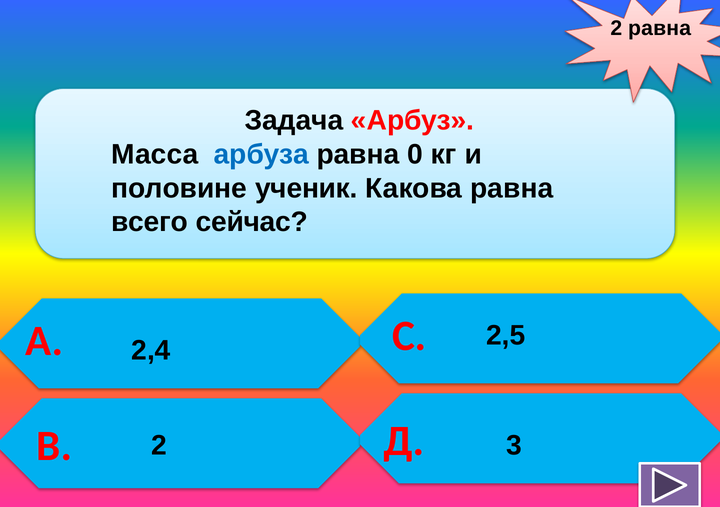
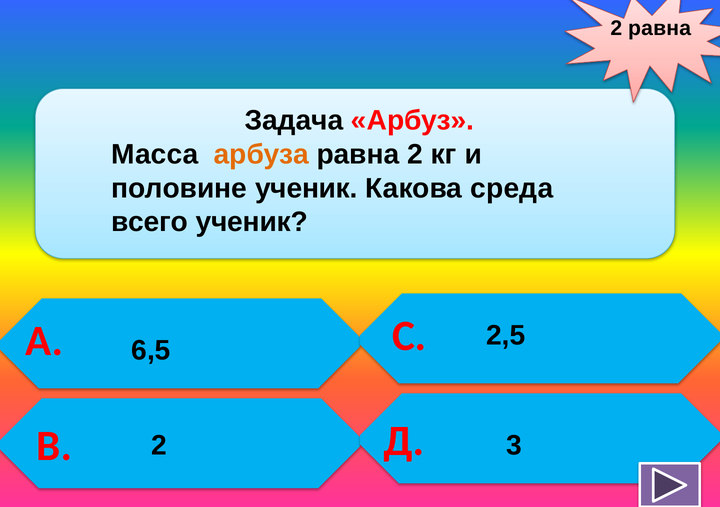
арбуза colour: blue -> orange (261, 154)
равна 0: 0 -> 2 (415, 154)
Какова равна: равна -> среда (512, 188)
всего сейчас: сейчас -> ученик (252, 222)
2,4: 2,4 -> 6,5 (151, 350)
